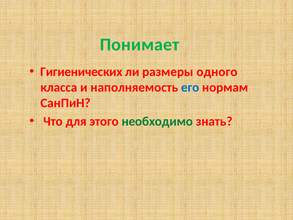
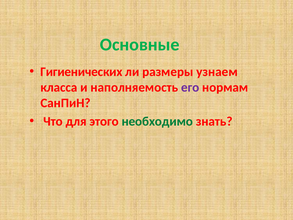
Понимает: Понимает -> Основные (140, 44)
одного: одного -> узнаем (217, 72)
его colour: blue -> purple (190, 87)
